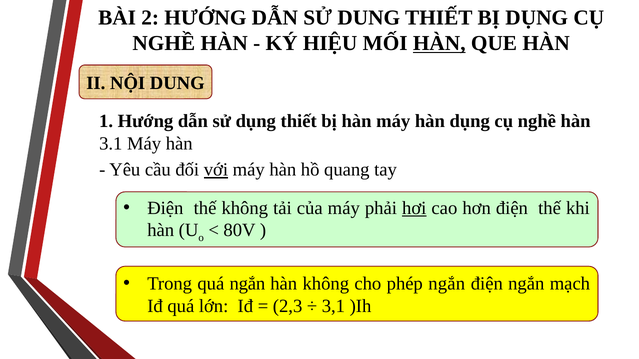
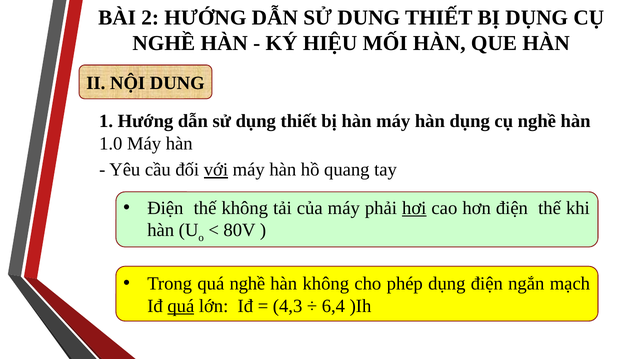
HÀN underline: present -> none (439, 43)
3.1: 3.1 -> 1.0 (111, 144)
quá ngắn: ngắn -> nghề (247, 284)
phép ngắn: ngắn -> dụng (447, 284)
quá underline: none -> present (181, 307)
2,3: 2,3 -> 4,3 (288, 307)
3,1: 3,1 -> 6,4 (333, 307)
